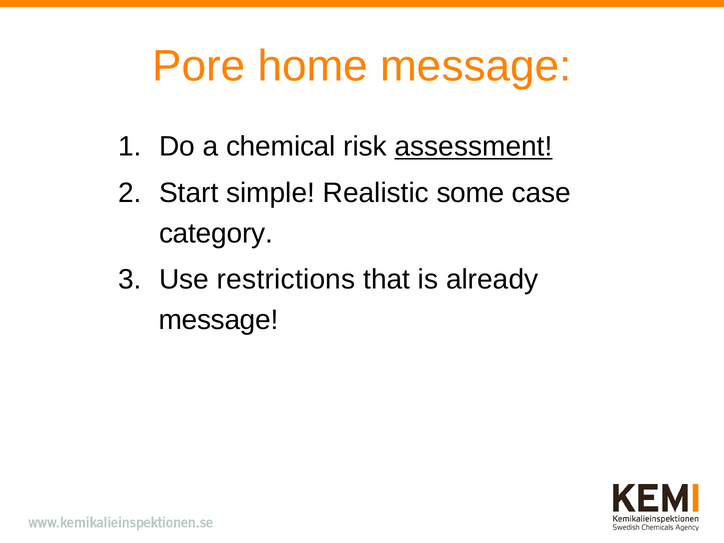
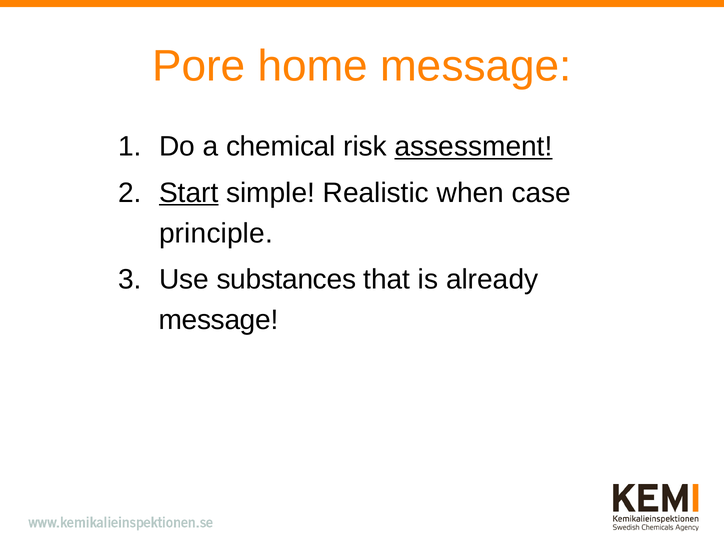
Start underline: none -> present (189, 193)
some: some -> when (470, 193)
category: category -> principle (216, 233)
restrictions: restrictions -> substances (286, 279)
